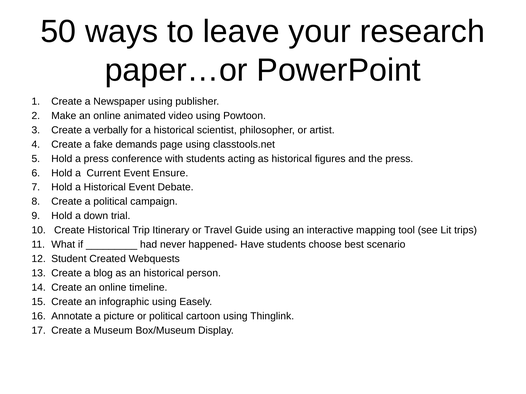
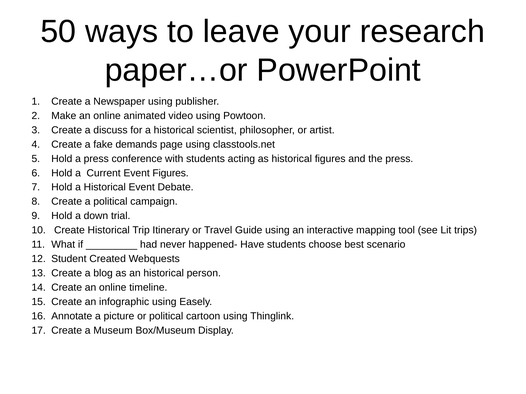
verbally: verbally -> discuss (110, 130)
Event Ensure: Ensure -> Figures (171, 173)
